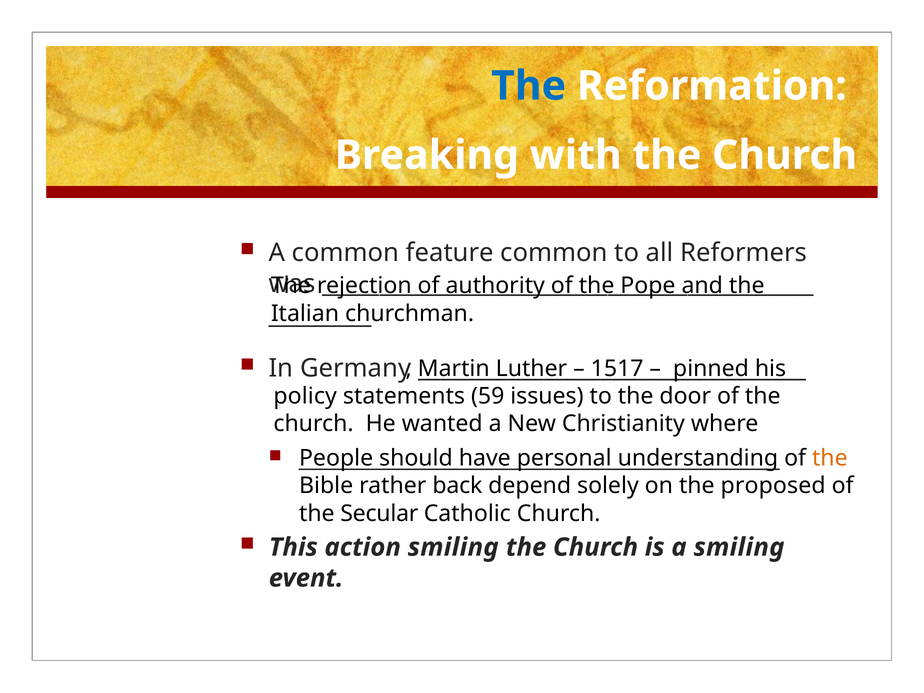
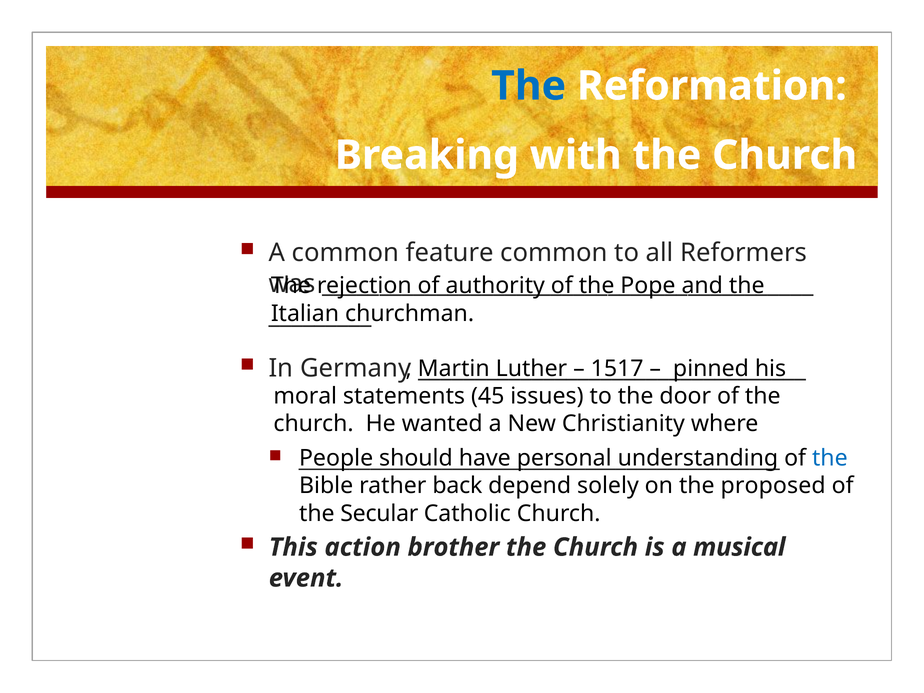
policy: policy -> moral (305, 396)
59: 59 -> 45 (488, 396)
the colour: orange -> blue (830, 458)
action smiling: smiling -> brother (453, 547)
a smiling: smiling -> musical (739, 547)
